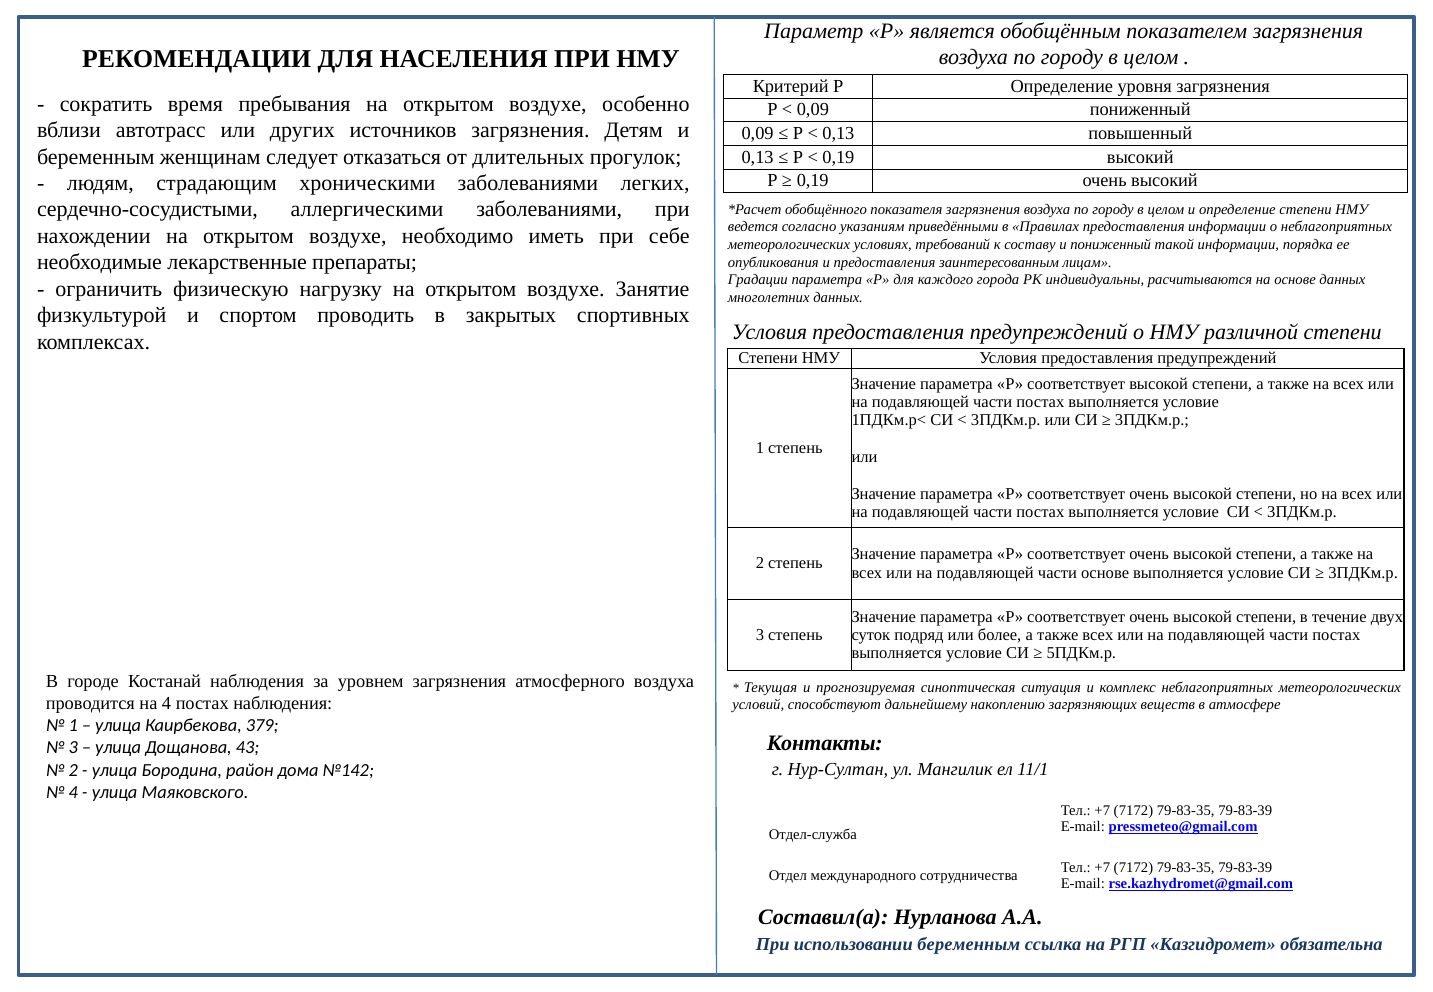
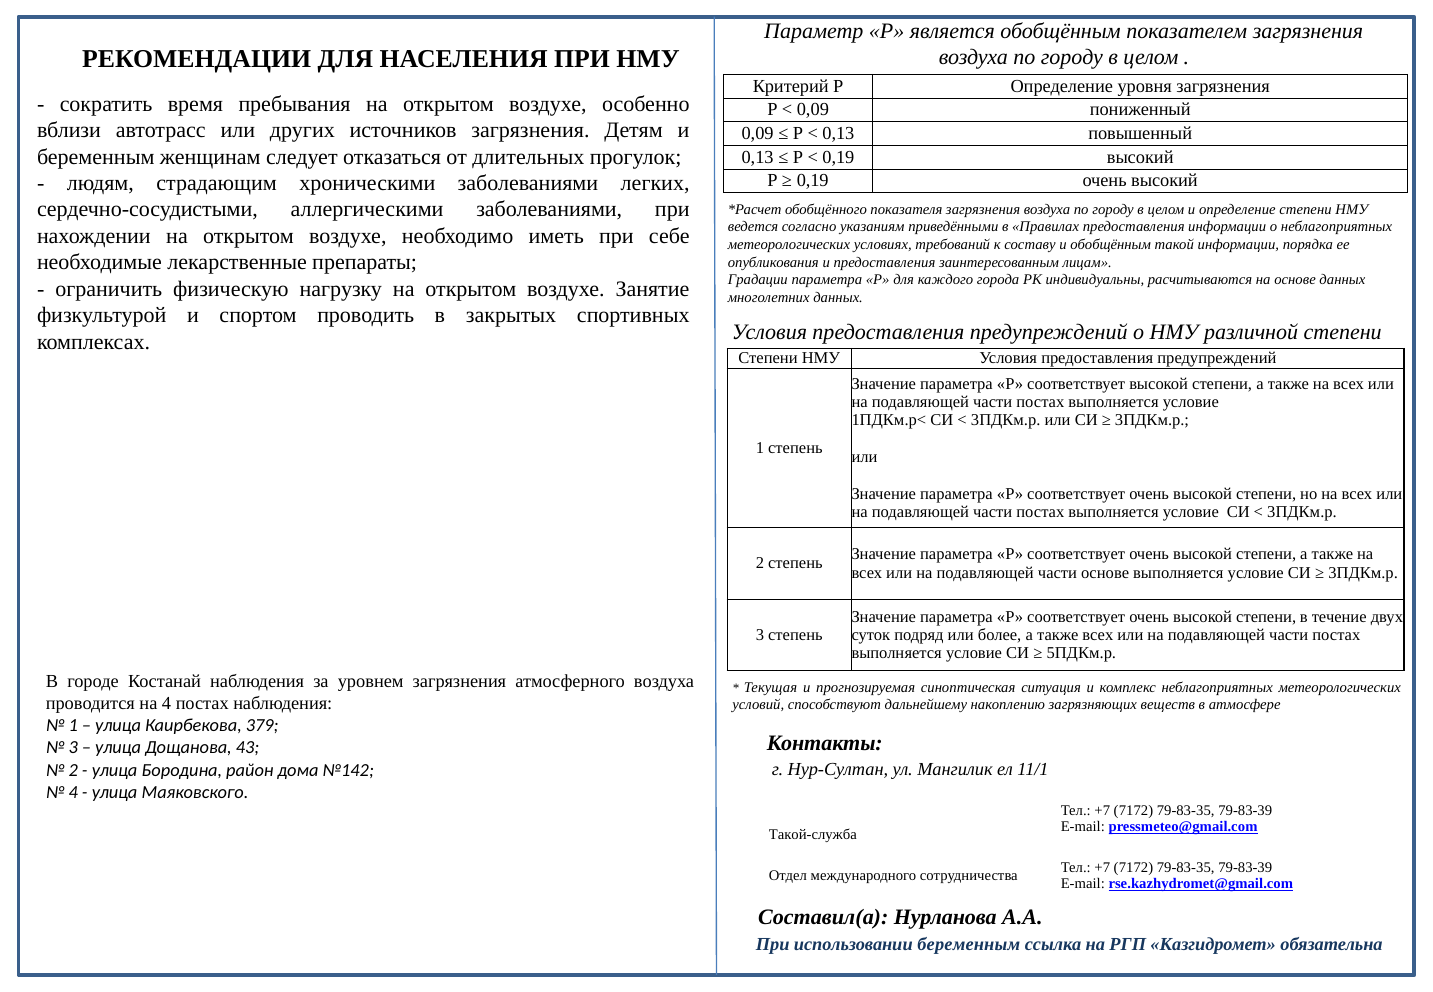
и пониженный: пониженный -> обобщённым (1111, 245)
Отдел-служба: Отдел-служба -> Такой-служба (813, 835)
